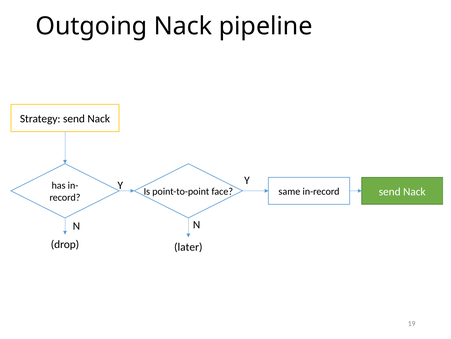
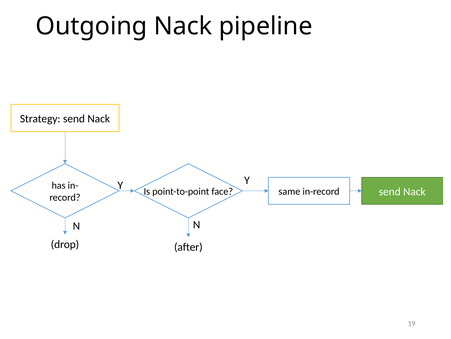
later: later -> after (188, 247)
